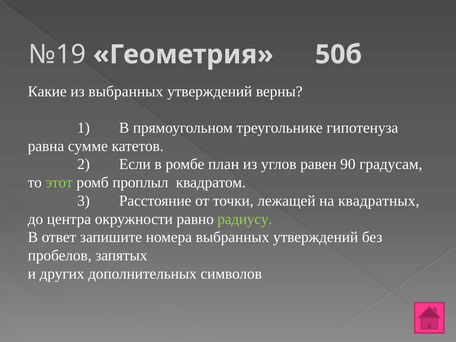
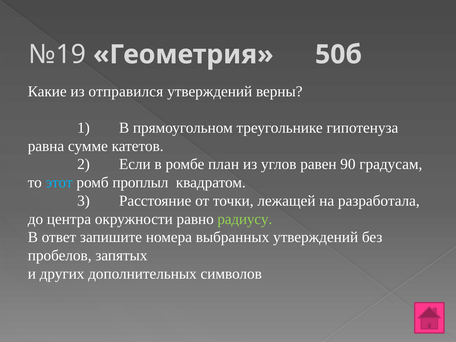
из выбранных: выбранных -> отправился (126, 91)
этот colour: light green -> light blue (59, 183)
квадратных: квадратных -> разработала (379, 201)
